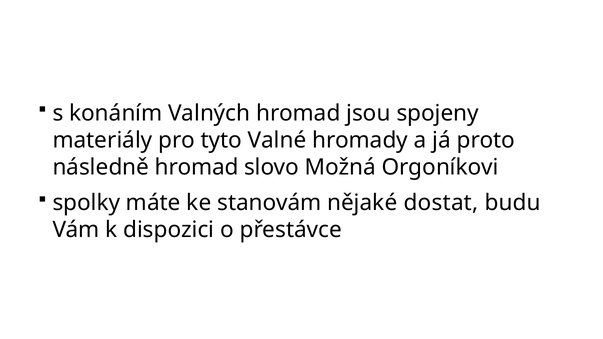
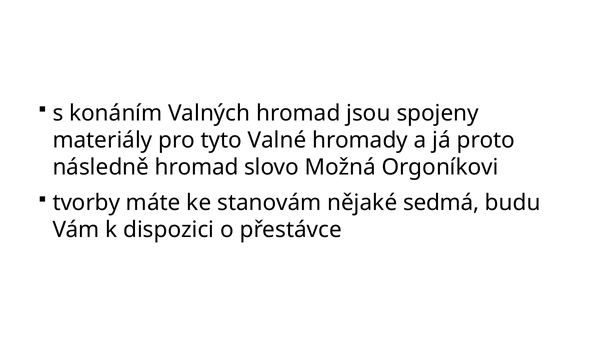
spolky: spolky -> tvorby (86, 203)
dostat: dostat -> sedmá (441, 203)
